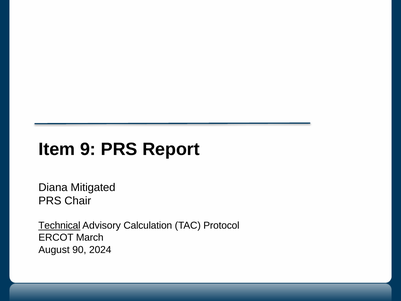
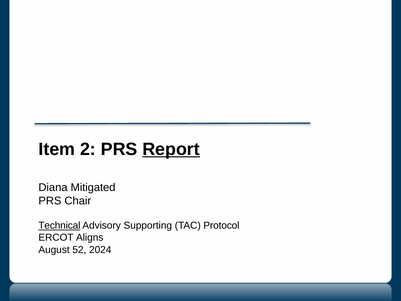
9: 9 -> 2 (88, 149)
Report underline: none -> present (171, 149)
Calculation: Calculation -> Supporting (148, 225)
March: March -> Aligns (90, 237)
90: 90 -> 52 (79, 249)
